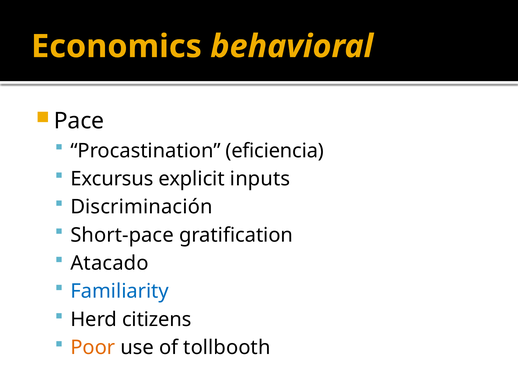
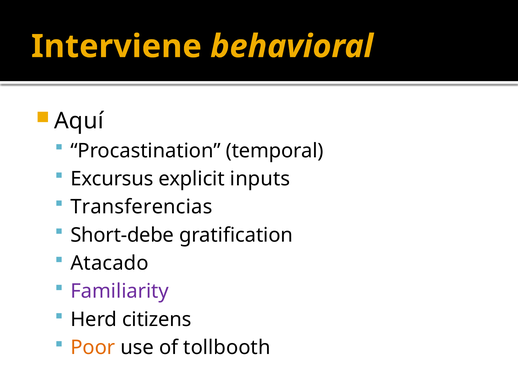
Economics: Economics -> Interviene (116, 47)
Pace: Pace -> Aquí (79, 121)
eficiencia: eficiencia -> temporal (275, 151)
Discriminación: Discriminación -> Transferencias (141, 207)
Short-pace: Short-pace -> Short-debe (122, 235)
Familiarity colour: blue -> purple (120, 292)
